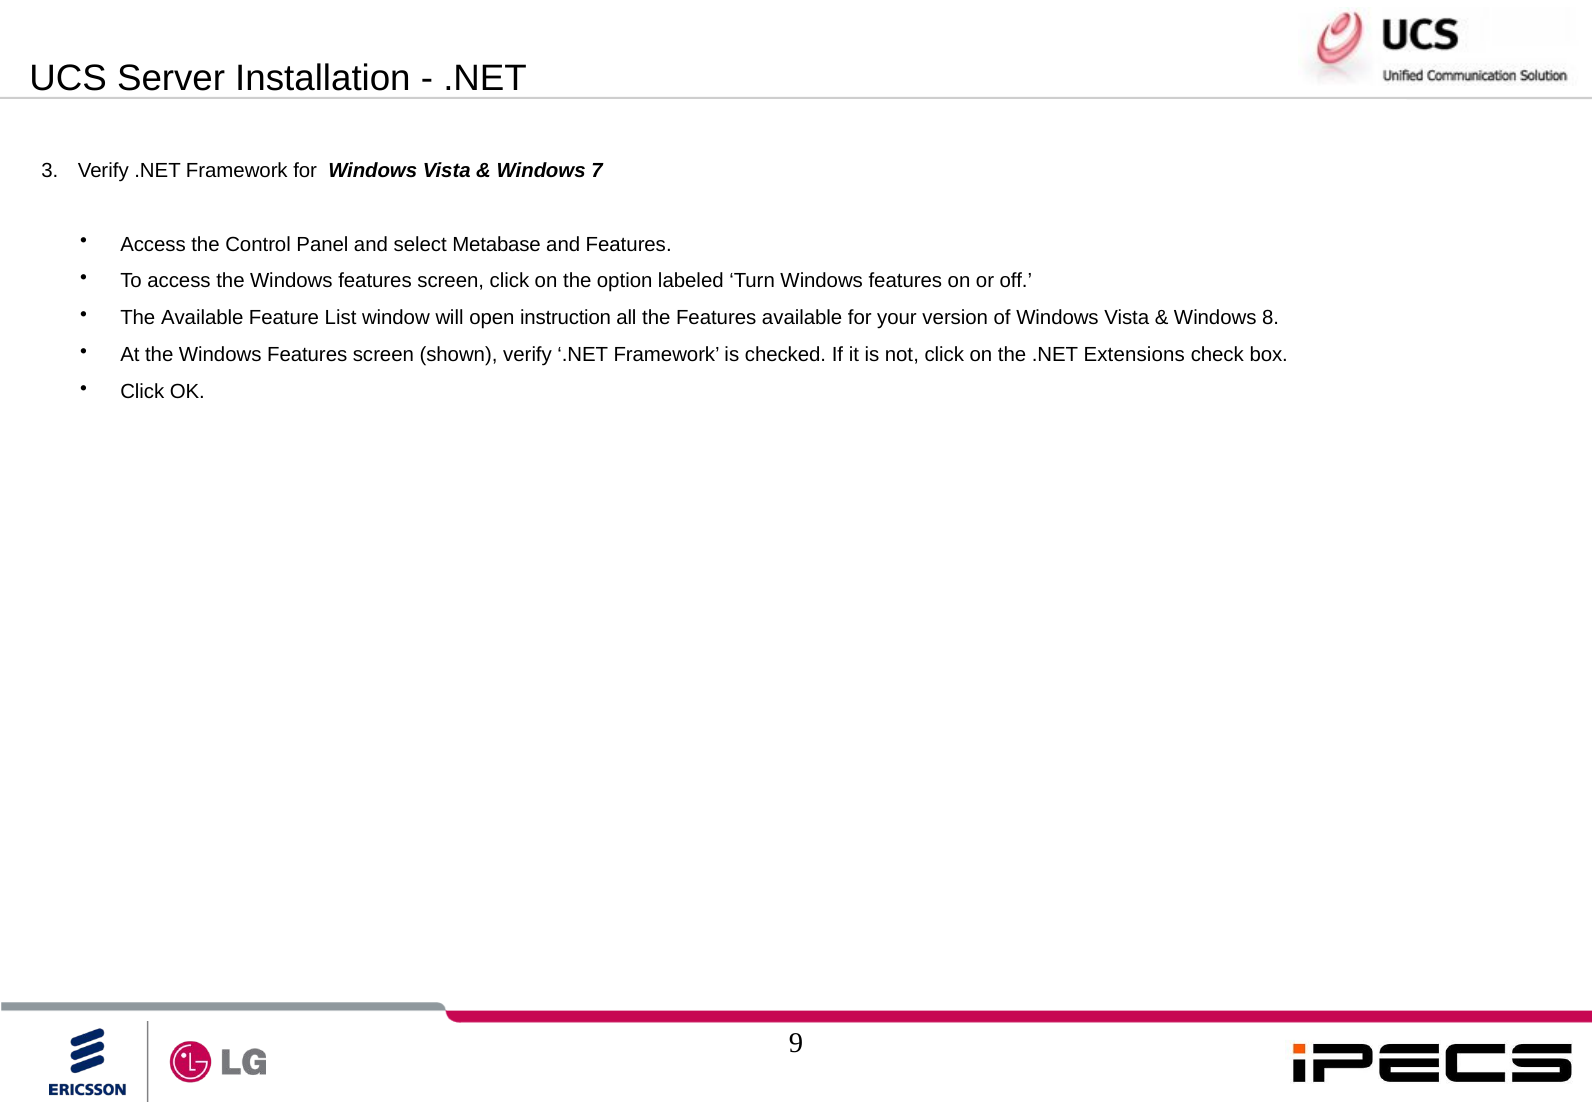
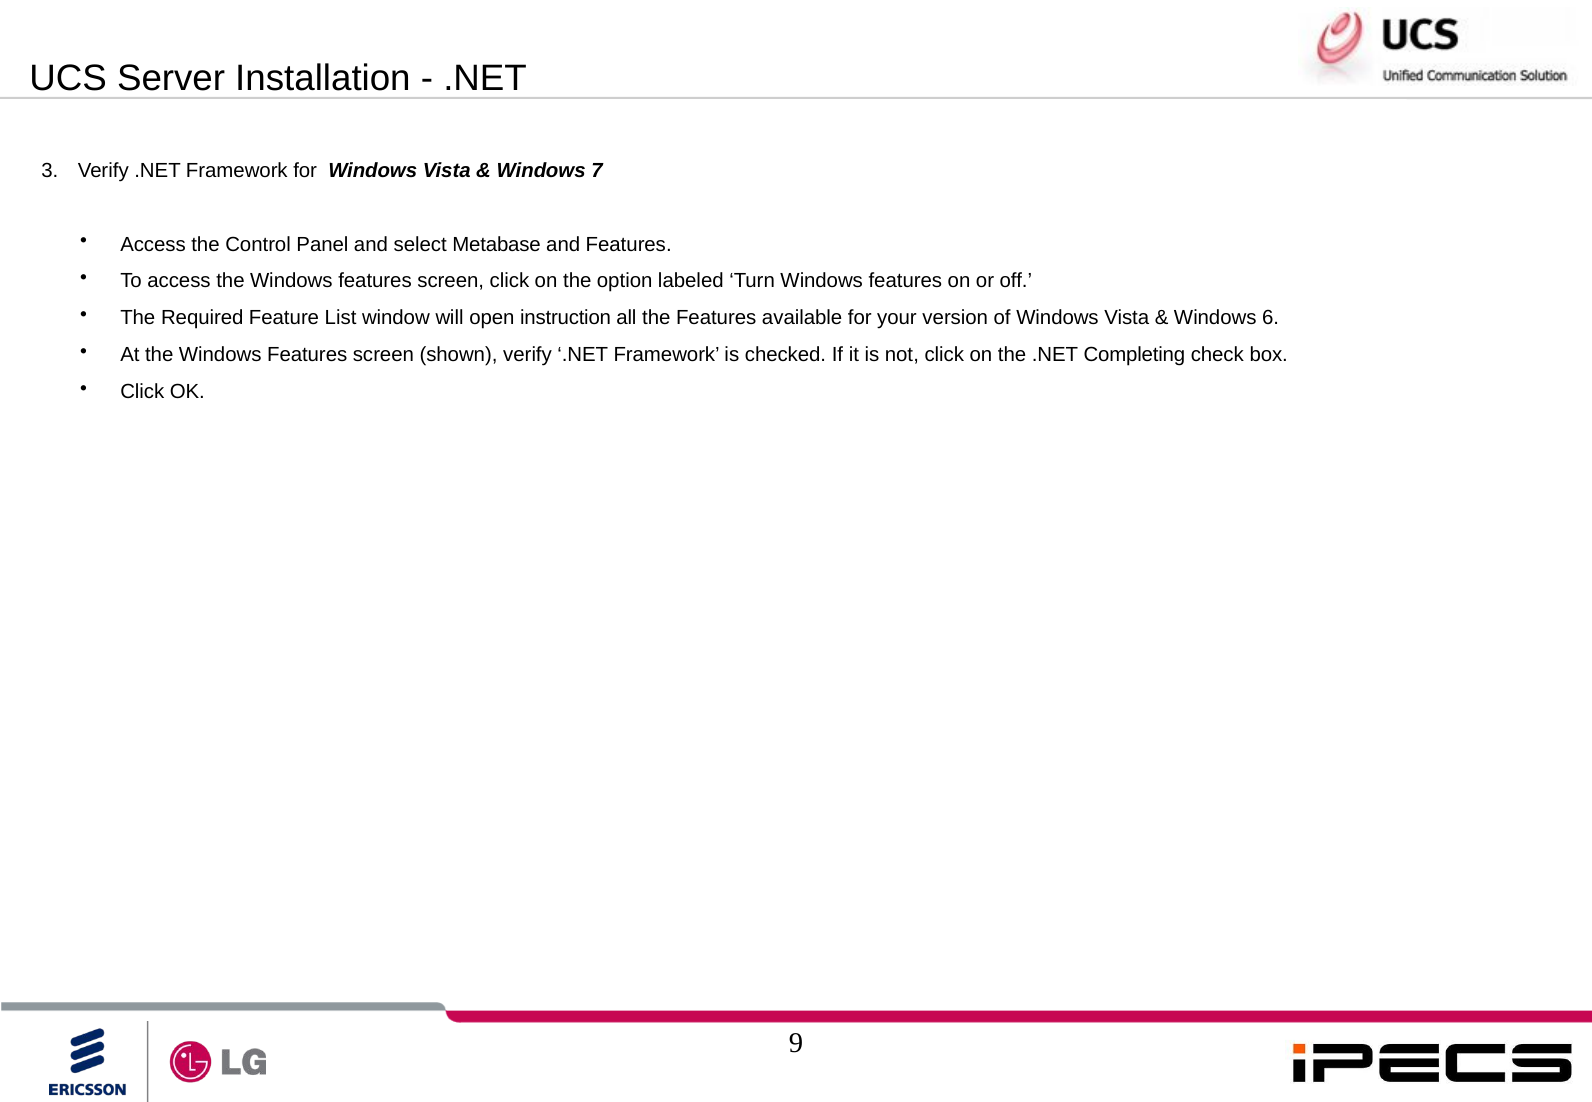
The Available: Available -> Required (202, 318)
8: 8 -> 6 (1271, 318)
Extensions: Extensions -> Completing (1134, 355)
